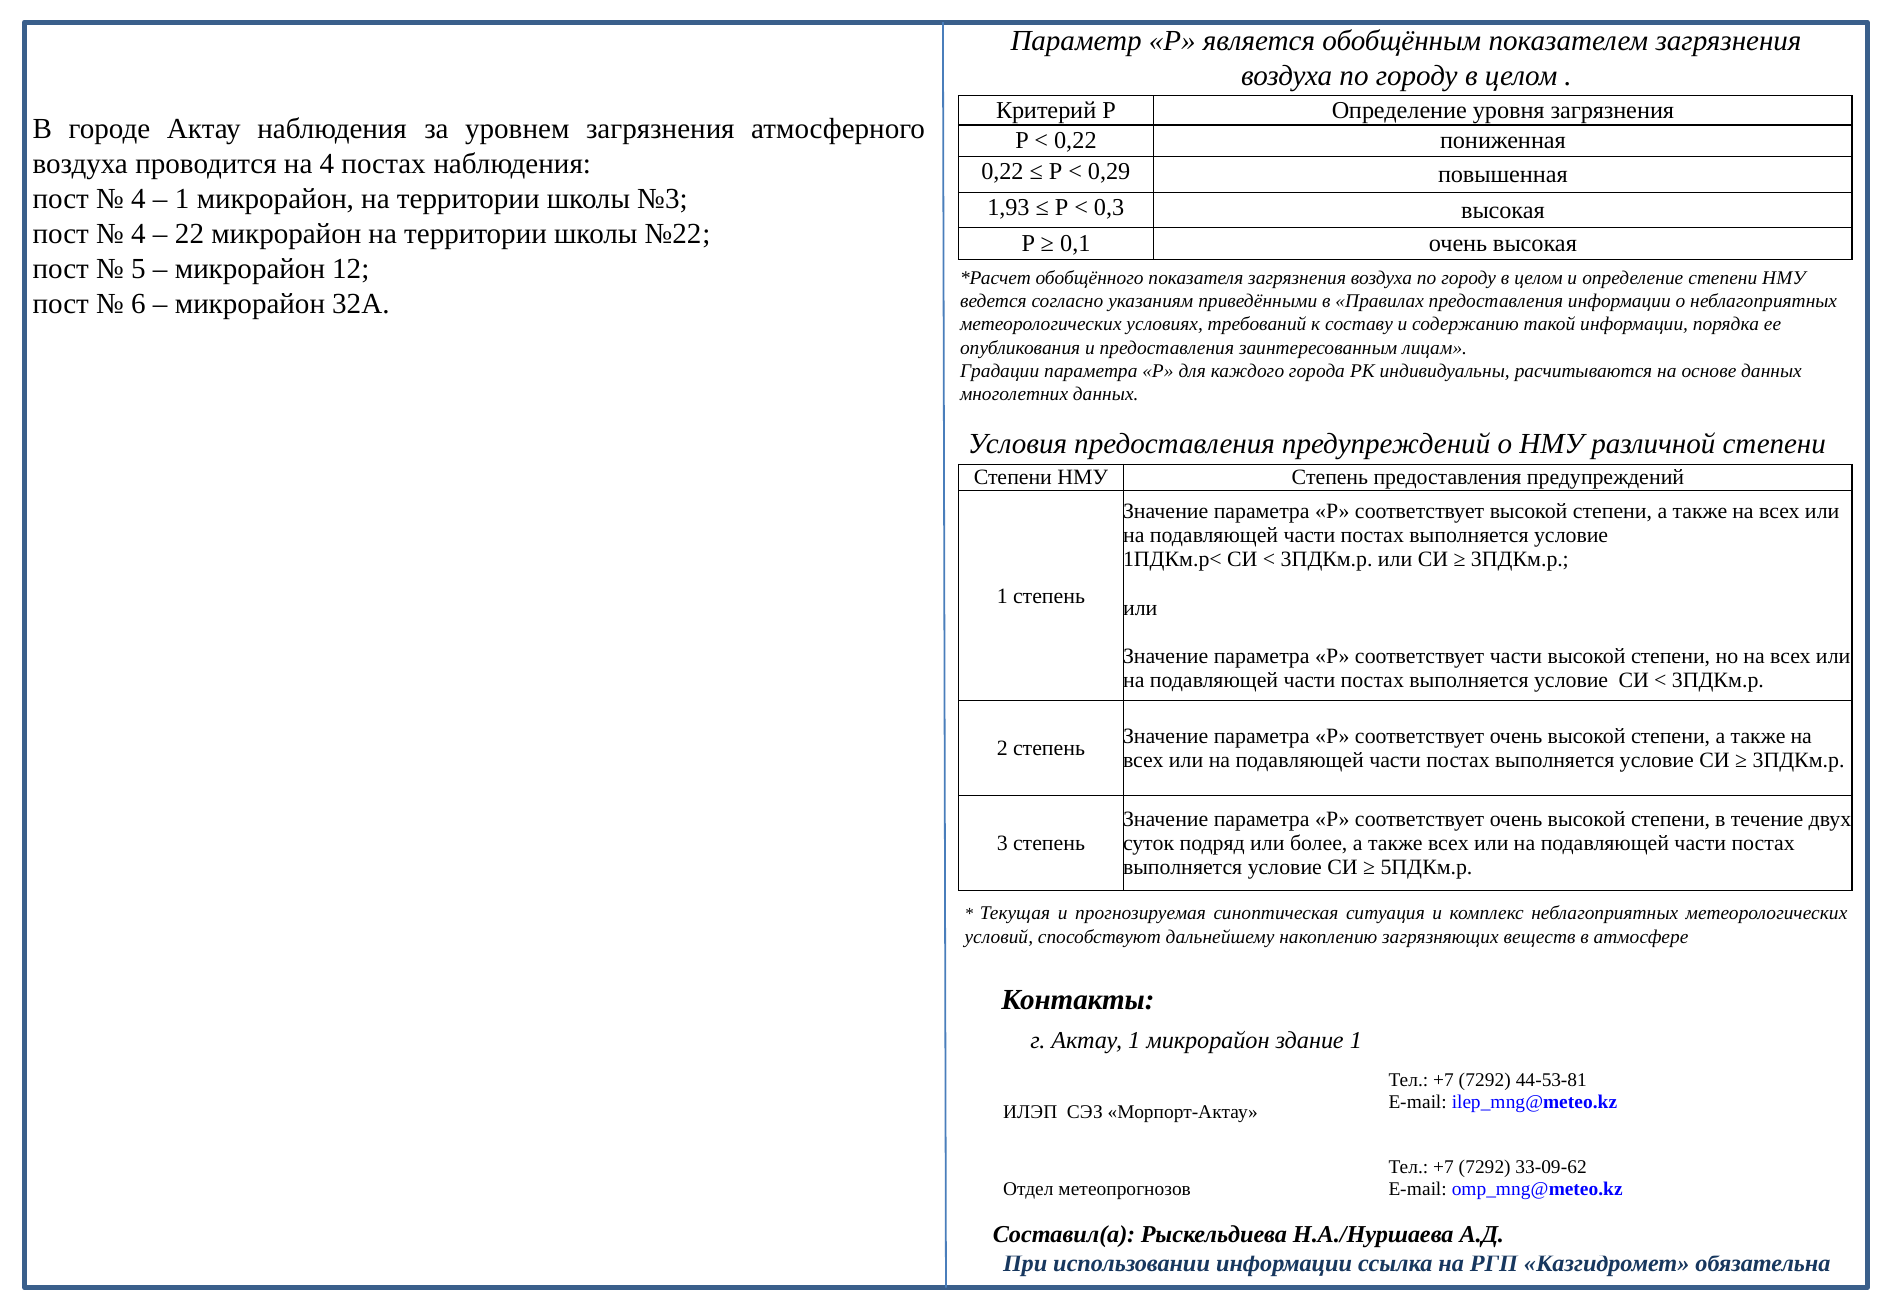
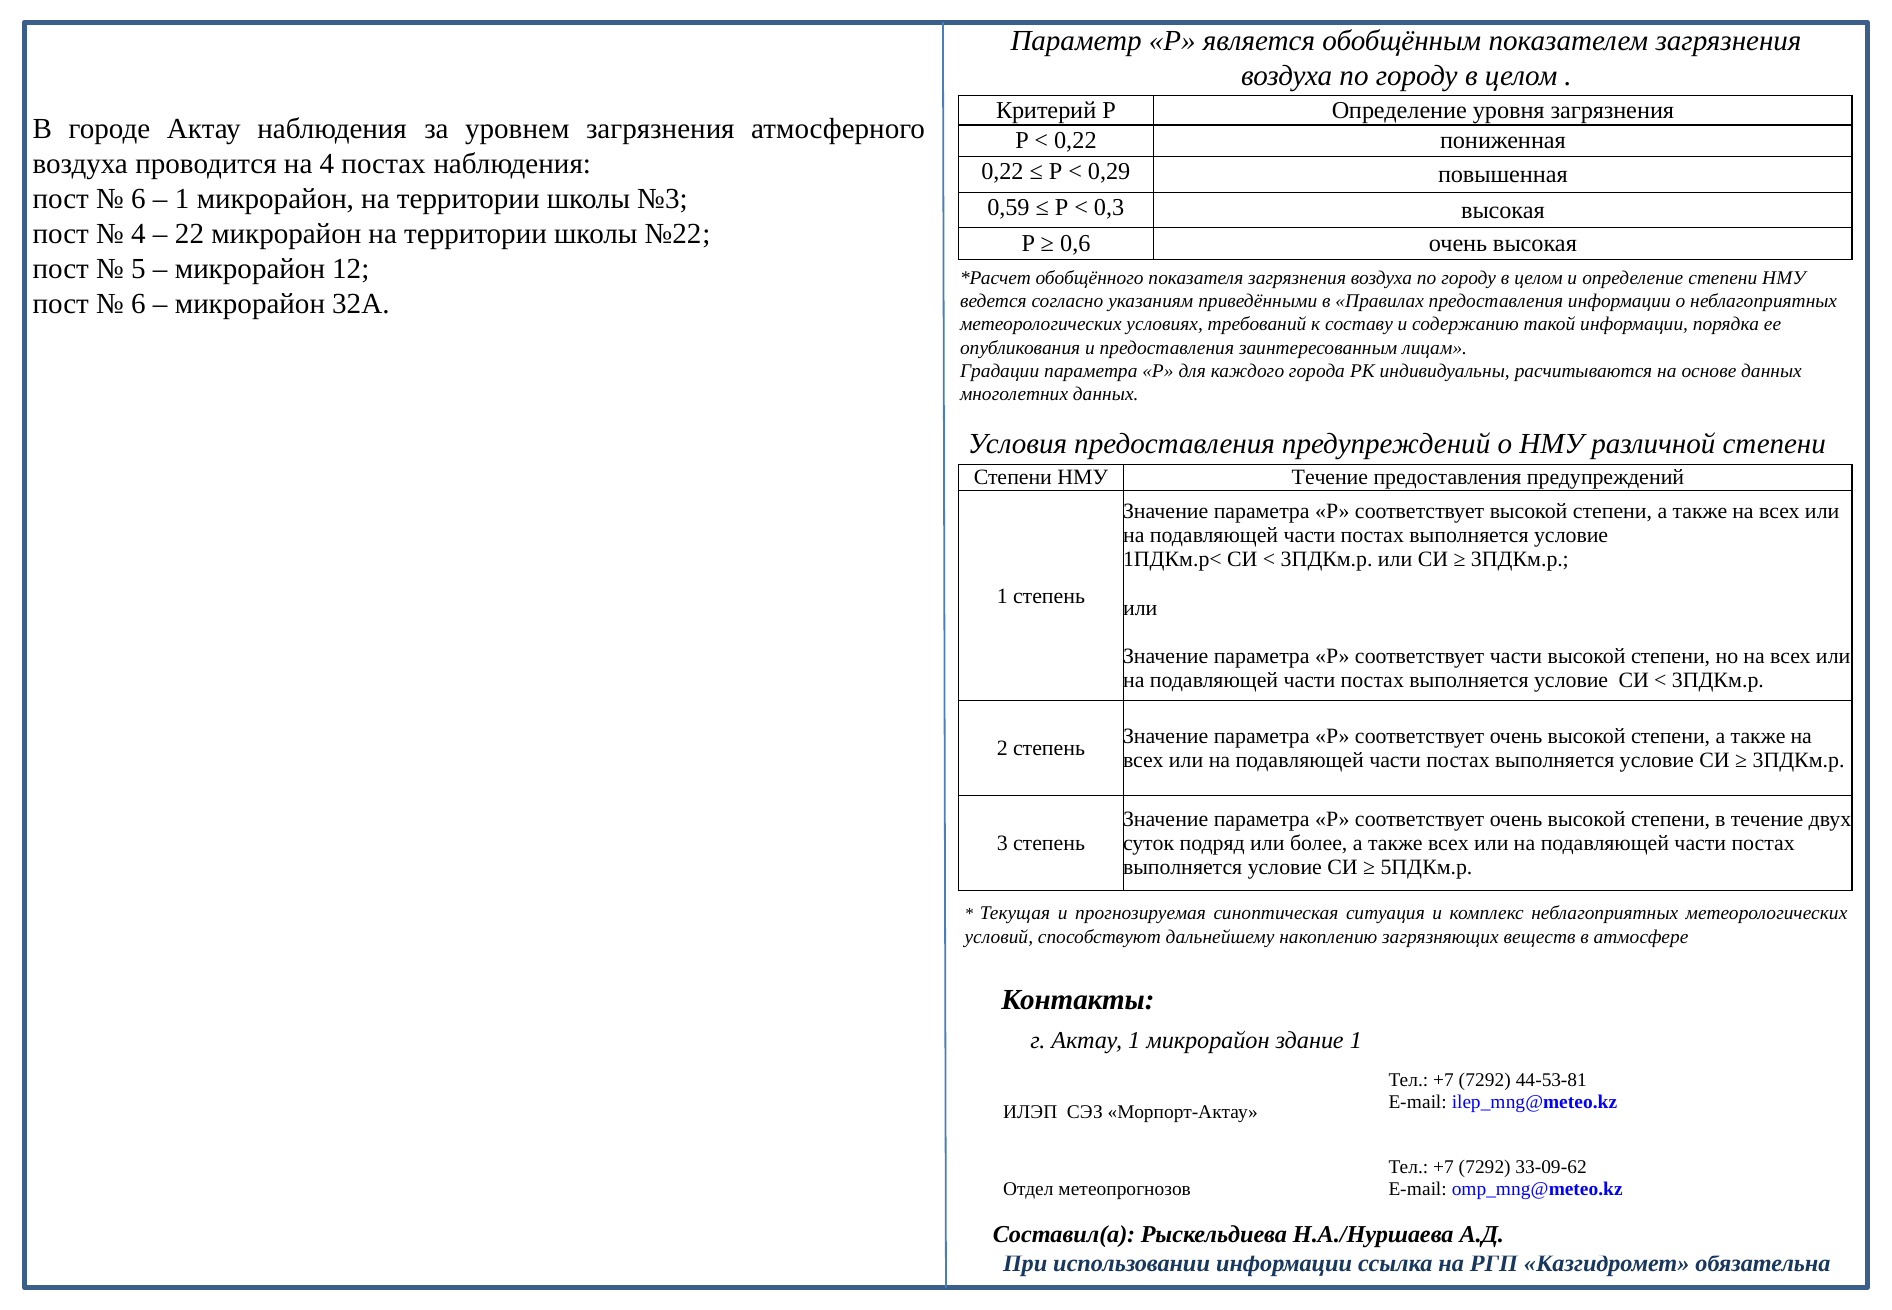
4: 4 -> 6 (138, 199)
1,93: 1,93 -> 0,59 (1009, 207)
0,1: 0,1 -> 0,6 (1075, 243)
НМУ Степень: Степень -> Течение (1330, 478)
